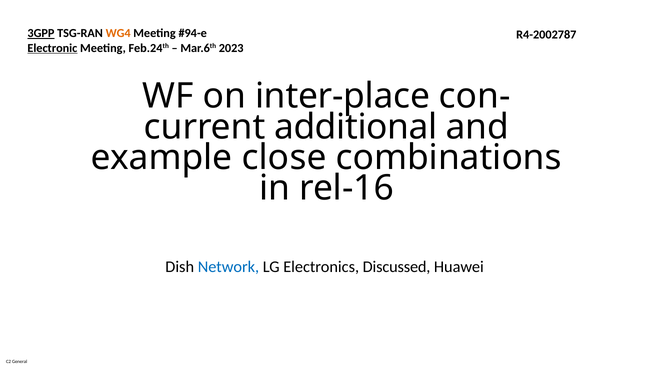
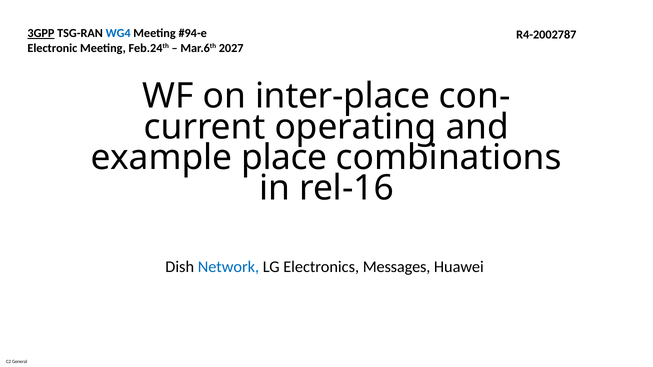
WG4 colour: orange -> blue (118, 33)
Electronic underline: present -> none (52, 48)
2023: 2023 -> 2027 (231, 48)
additional: additional -> operating (356, 127)
close: close -> place (284, 158)
Discussed: Discussed -> Messages (397, 267)
